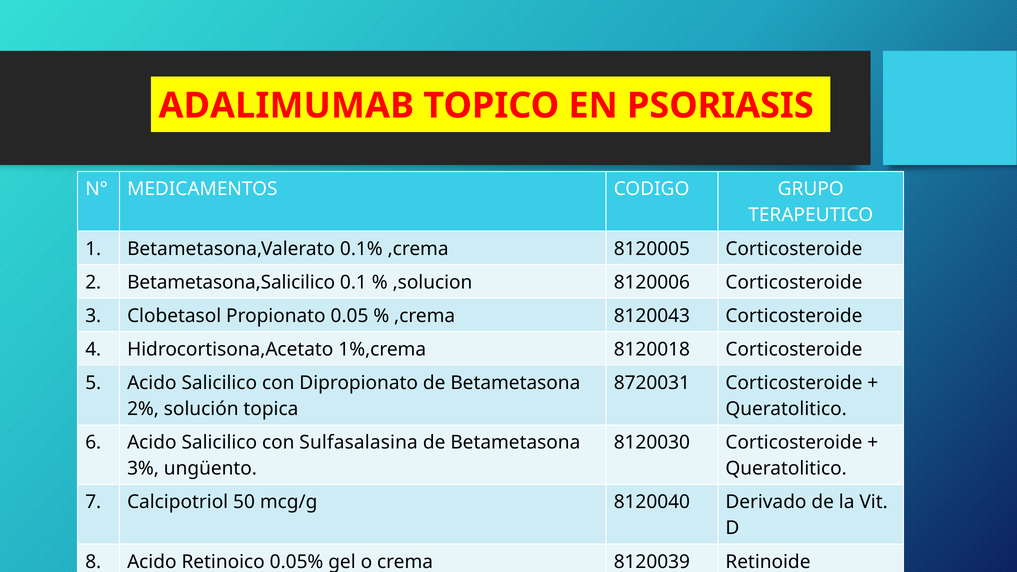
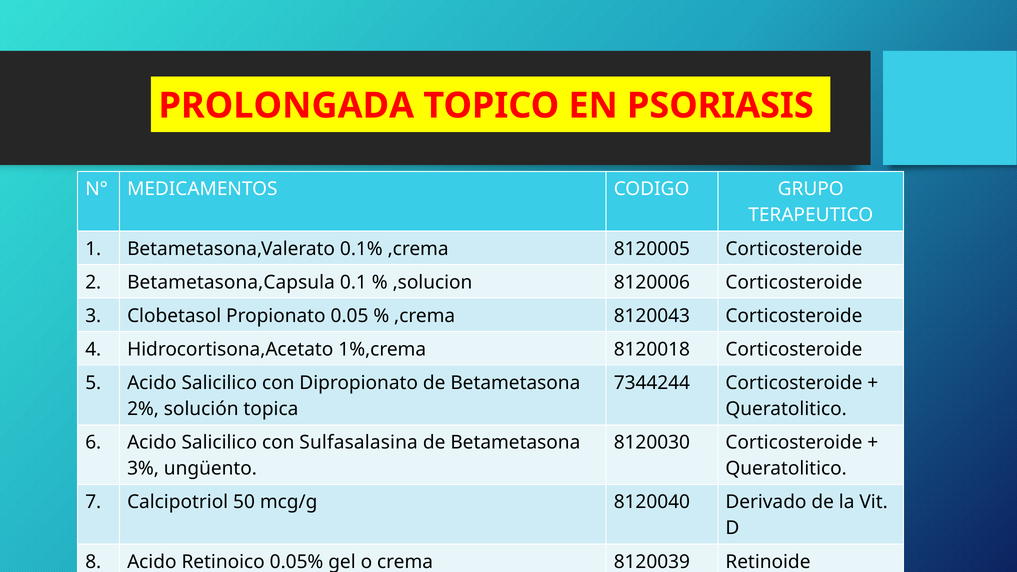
ADALIMUMAB: ADALIMUMAB -> PROLONGADA (286, 106)
Betametasona,Salicilico: Betametasona,Salicilico -> Betametasona,Capsula (231, 282)
8720031: 8720031 -> 7344244 (652, 383)
